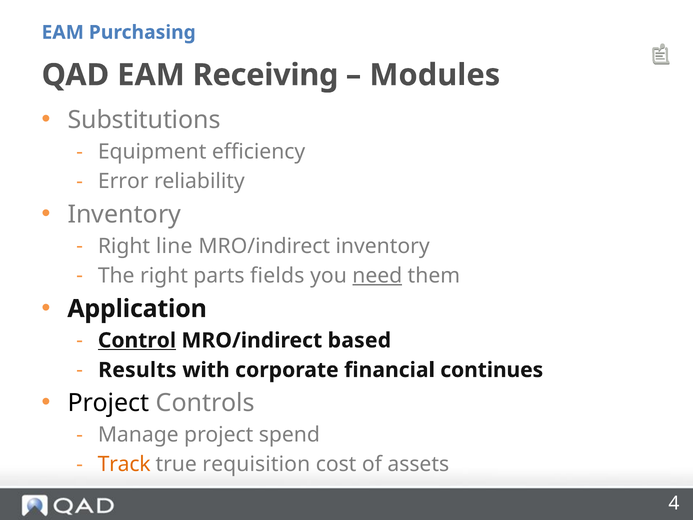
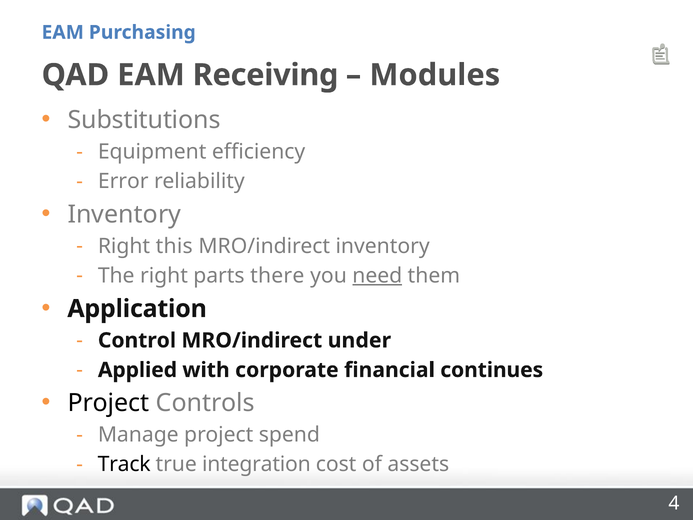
line: line -> this (174, 246)
fields: fields -> there (277, 276)
Control underline: present -> none (137, 340)
based: based -> under (359, 340)
Results: Results -> Applied (137, 370)
Track colour: orange -> black (124, 464)
requisition: requisition -> integration (256, 464)
